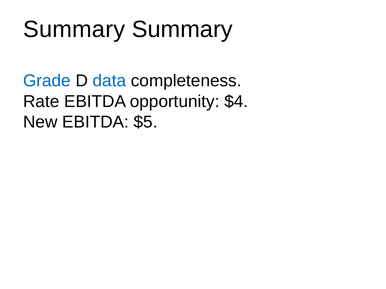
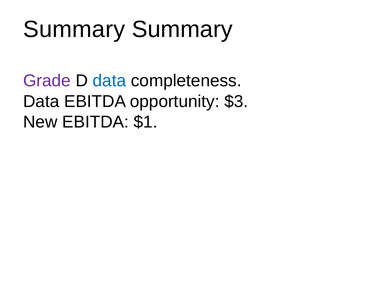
Grade colour: blue -> purple (47, 81)
Rate: Rate -> Data (41, 102)
$4: $4 -> $3 (236, 102)
$5: $5 -> $1 (146, 122)
